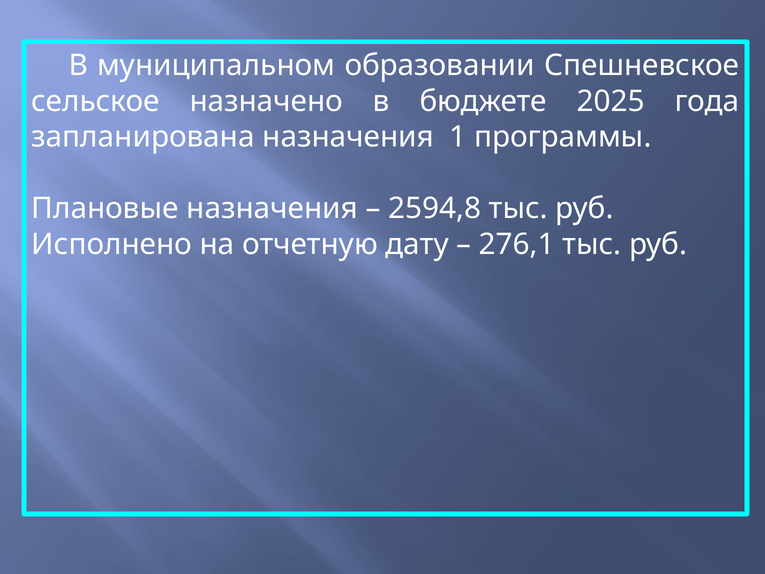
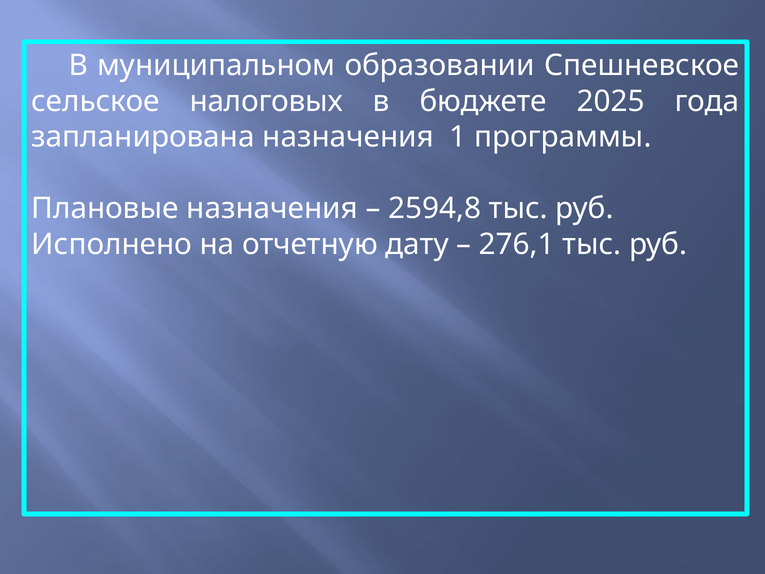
назначено: назначено -> налоговых (266, 101)
